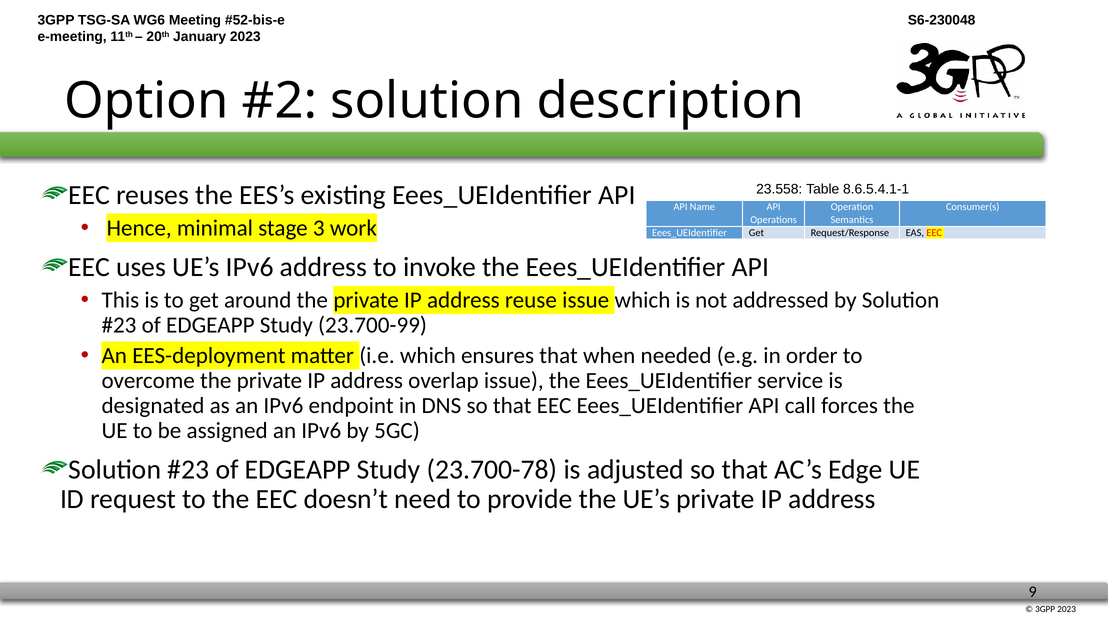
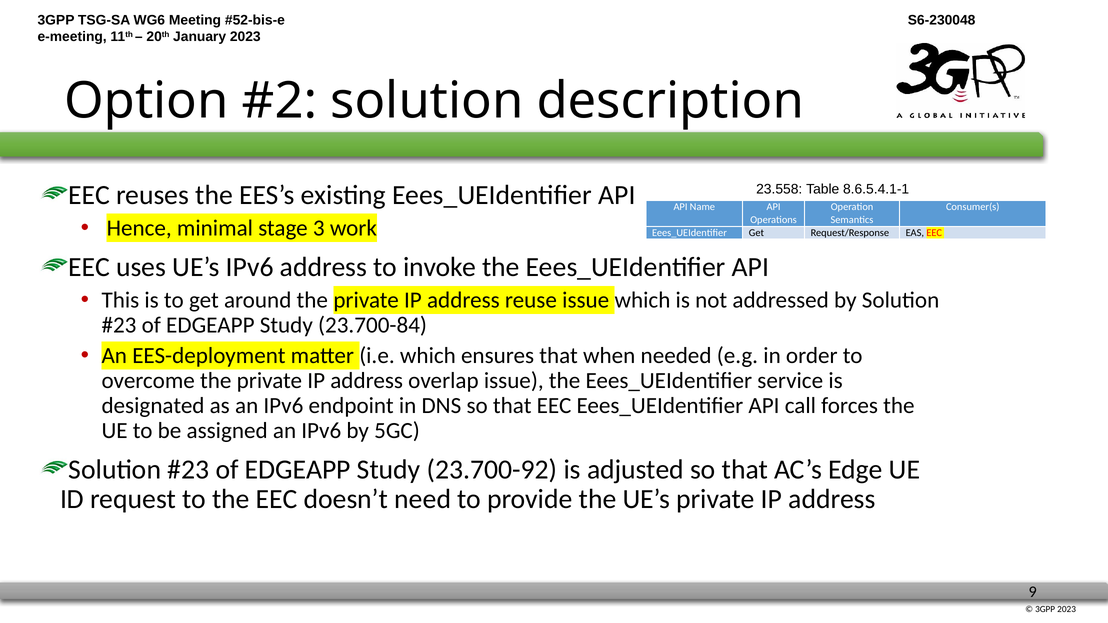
23.700-99: 23.700-99 -> 23.700-84 (373, 325)
23.700-78: 23.700-78 -> 23.700-92 (492, 470)
